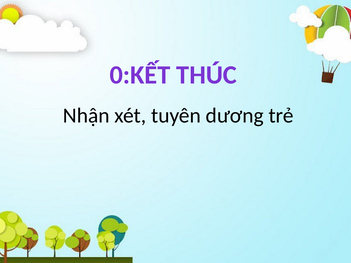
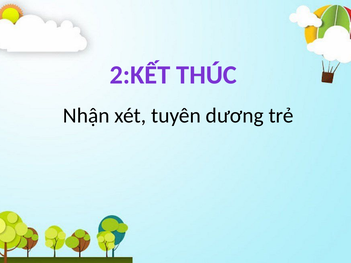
0:KẾT: 0:KẾT -> 2:KẾT (140, 75)
